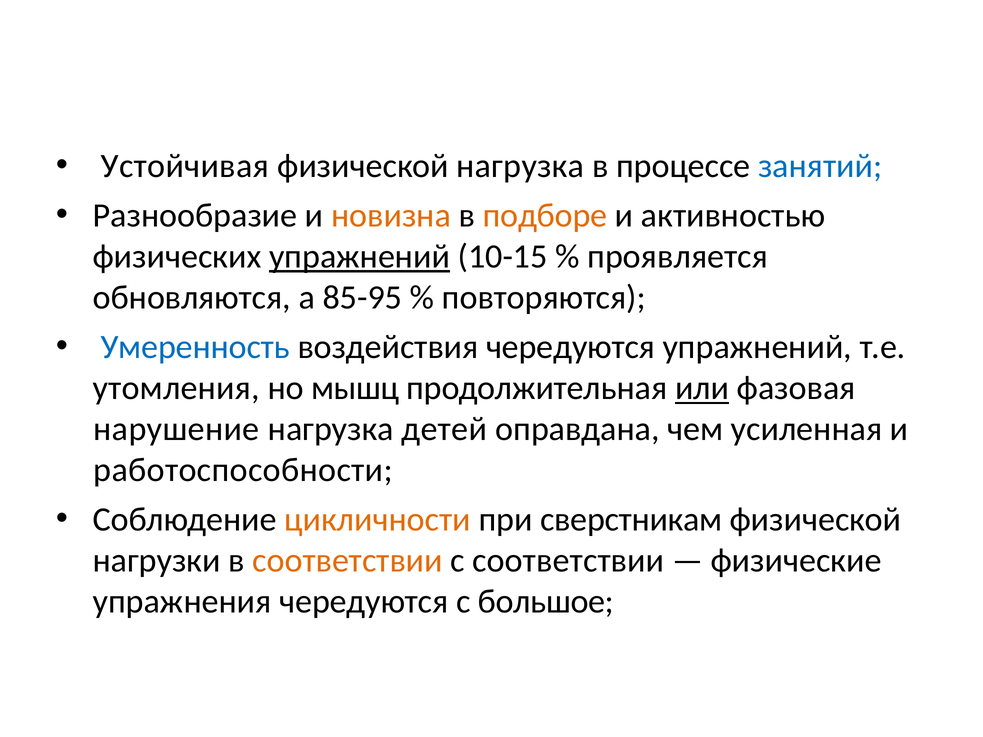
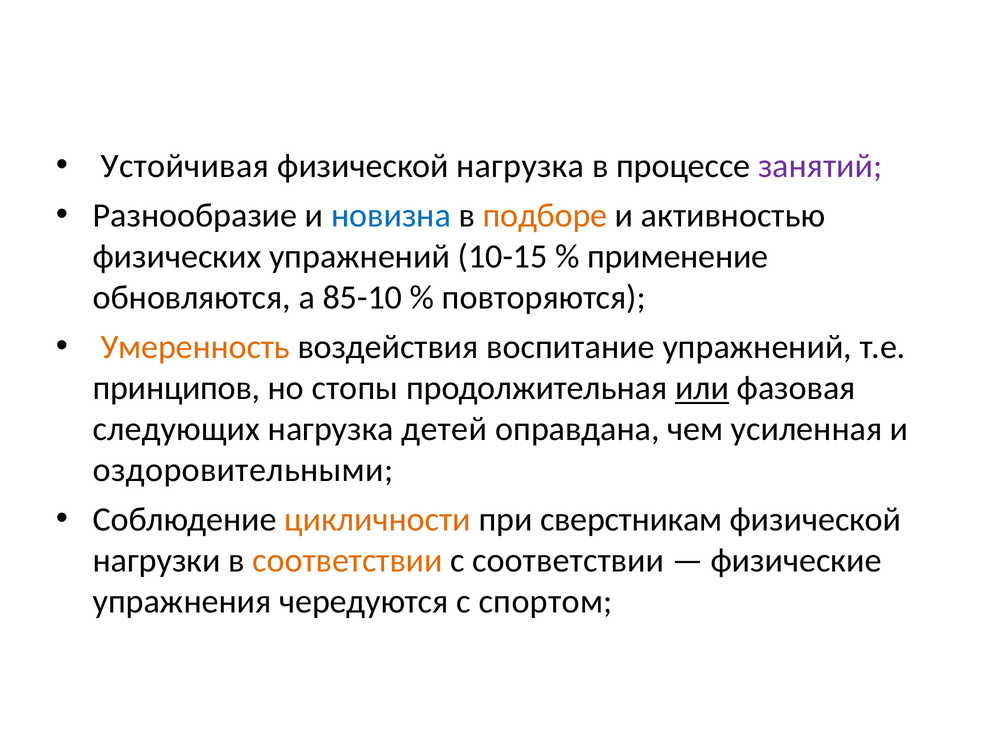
занятий colour: blue -> purple (820, 166)
новизна colour: orange -> blue (391, 216)
упражнений underline: present -> none (360, 257)
проявляется: проявляется -> применение (678, 257)
85-95: 85-95 -> 85-10 (362, 298)
Умеренность colour: blue -> orange (195, 347)
воздействия чередуются: чередуются -> воспитание (570, 347)
утомления: утомления -> принципов (177, 388)
мышц: мышц -> стопы (355, 388)
нарушение: нарушение -> следующих (176, 429)
работоспособности: работоспособности -> оздоровительными (243, 470)
большое: большое -> спортом (546, 602)
